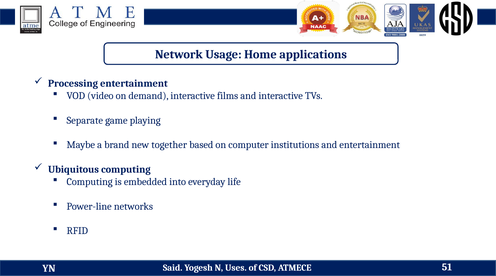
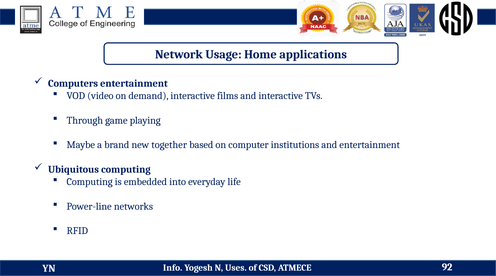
Processing: Processing -> Computers (73, 83)
Separate: Separate -> Through (85, 120)
Said: Said -> Info (173, 267)
51: 51 -> 92 (447, 267)
